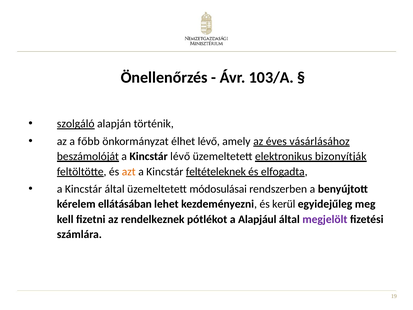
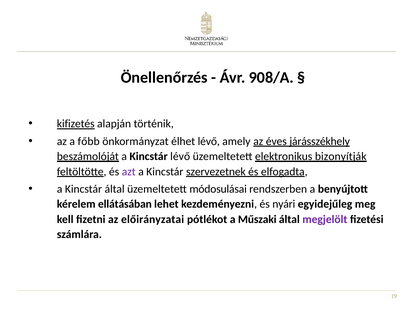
103/A: 103/A -> 908/A (271, 77)
szolgáló: szolgáló -> kifizetés (76, 124)
vásárlásához: vásárlásához -> járásszékhely (320, 141)
azt colour: orange -> purple (129, 171)
feltételeknek: feltételeknek -> szervezetnek (216, 171)
kerül: kerül -> nyári (284, 204)
rendelkeznek: rendelkeznek -> előirányzatai (153, 219)
Alapjául: Alapjául -> Műszaki (257, 219)
